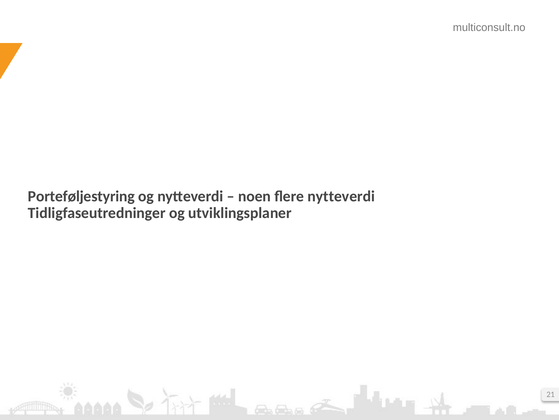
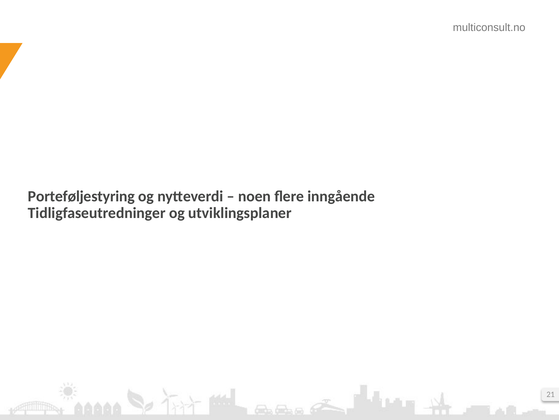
flere nytteverdi: nytteverdi -> inngående (341, 196)
